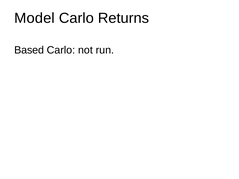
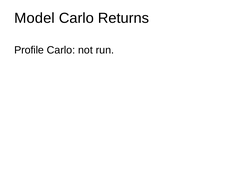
Based: Based -> Profile (29, 50)
